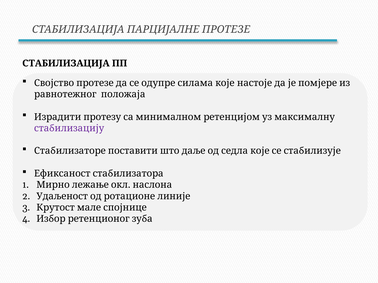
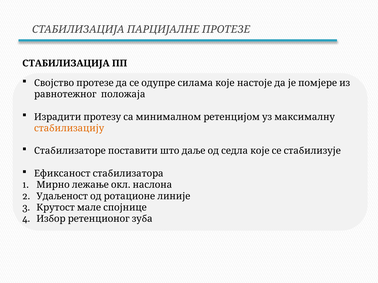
стабилизацију colour: purple -> orange (69, 128)
